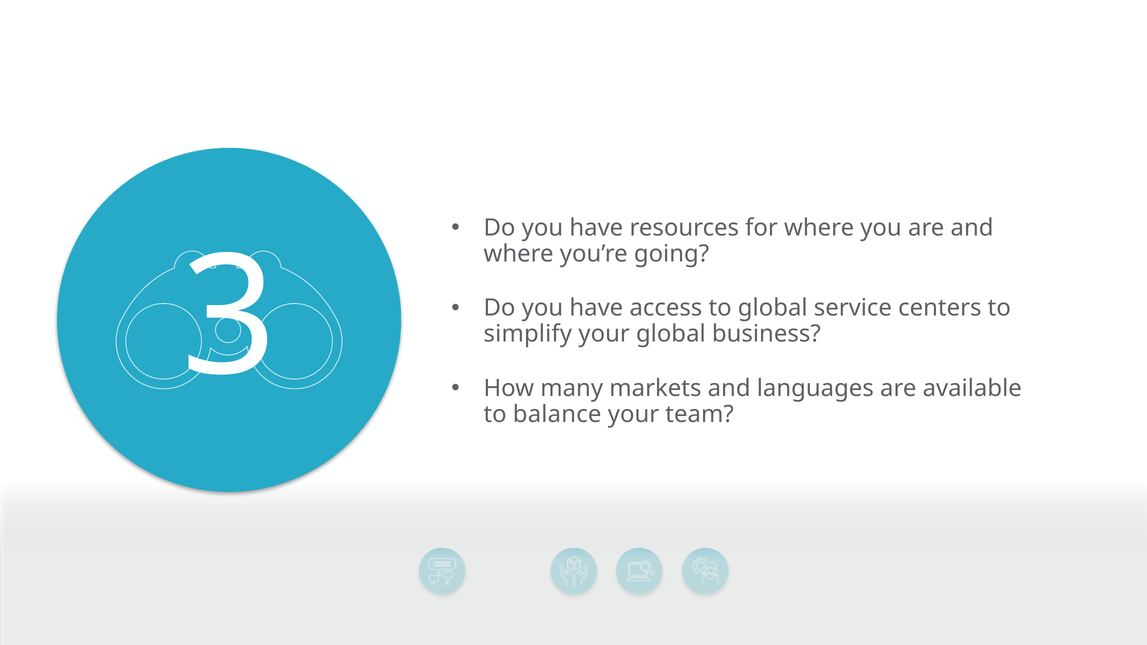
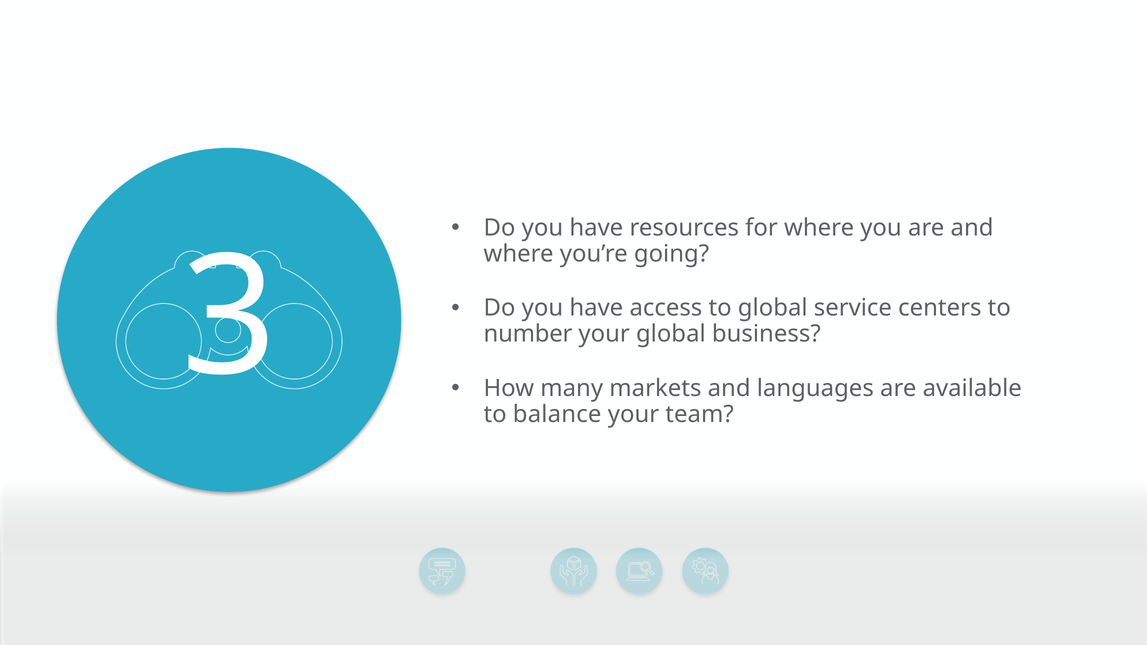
simplify: simplify -> number (528, 334)
